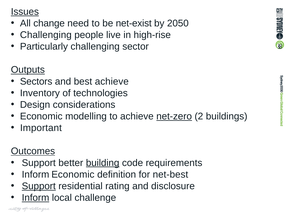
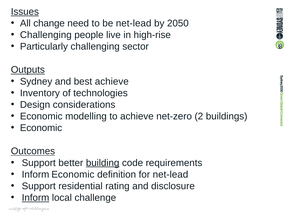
be net-exist: net-exist -> net-lead (134, 23)
Sectors: Sectors -> Sydney (36, 82)
net-zero underline: present -> none (174, 116)
Important: Important -> Economic (41, 128)
for net-best: net-best -> net-lead (170, 175)
Support underline: present -> none (39, 186)
